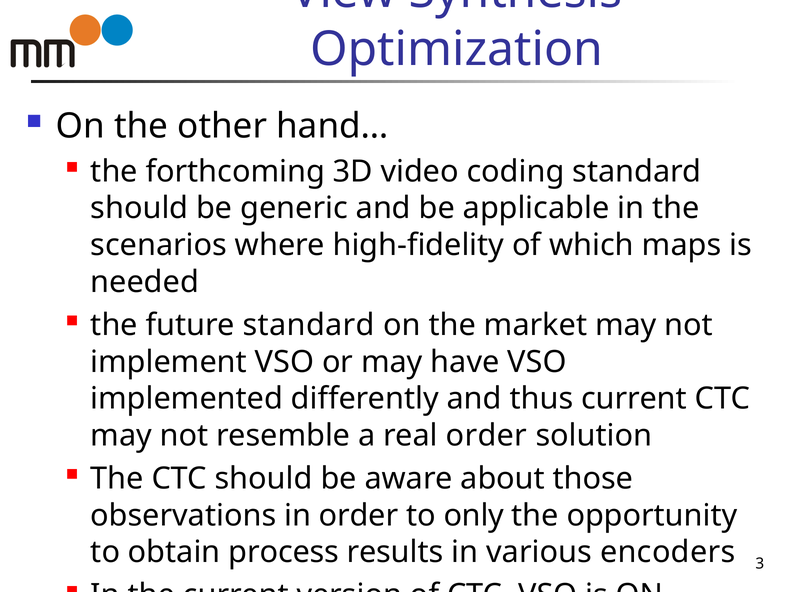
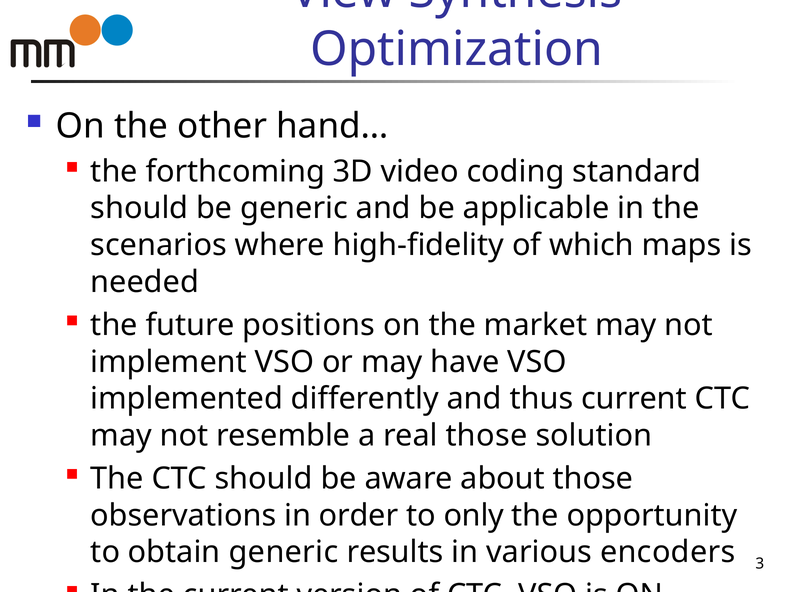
future standard: standard -> positions (309, 325)
real order: order -> those (487, 435)
obtain process: process -> generic (284, 552)
